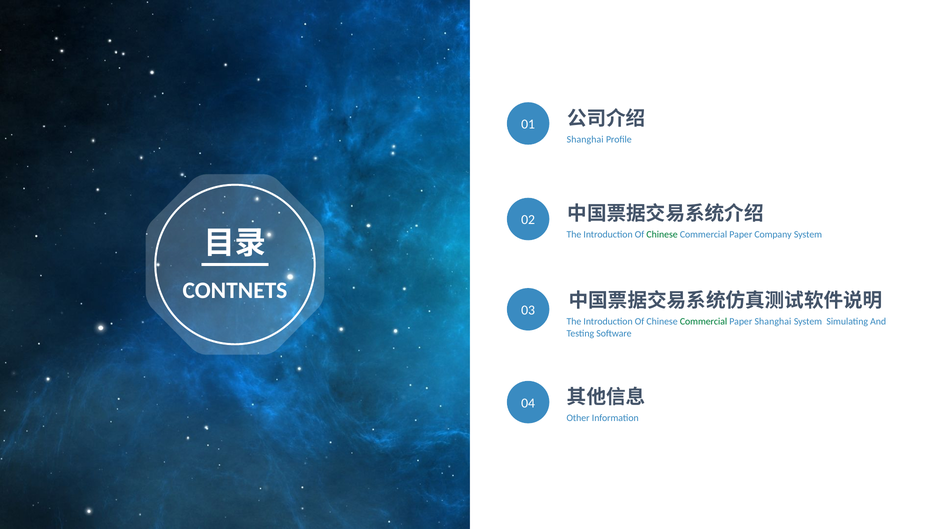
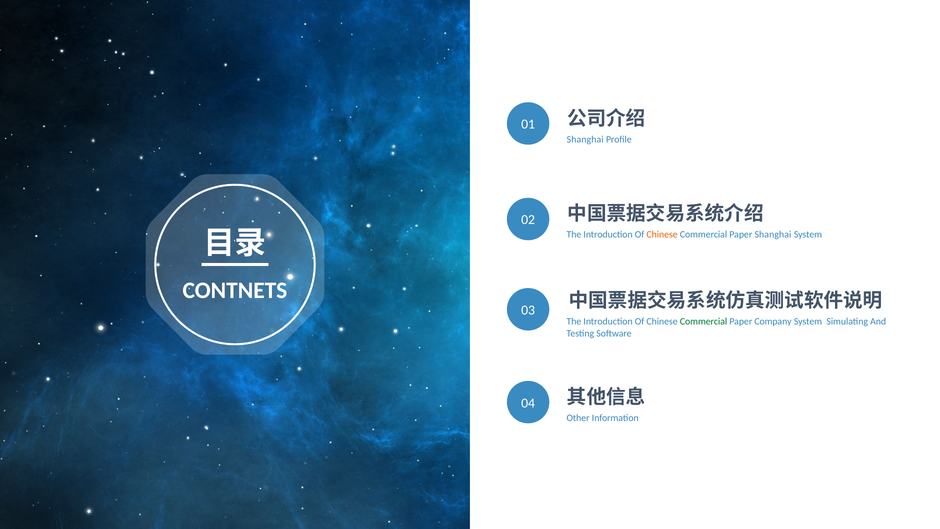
Chinese colour: green -> orange (662, 234)
Paper Company: Company -> Shanghai (773, 234)
Paper Shanghai: Shanghai -> Company (773, 321)
